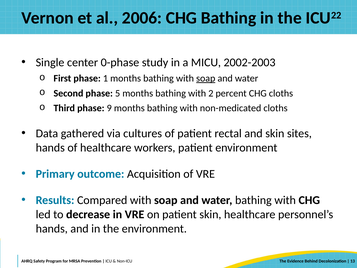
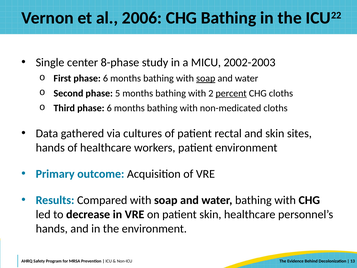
0-phase: 0-phase -> 8-phase (120, 62)
First phase 1: 1 -> 6 (105, 78)
percent underline: none -> present (231, 93)
Third phase 9: 9 -> 6 (109, 108)
